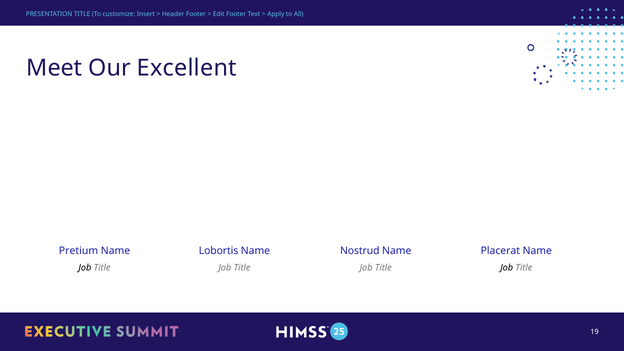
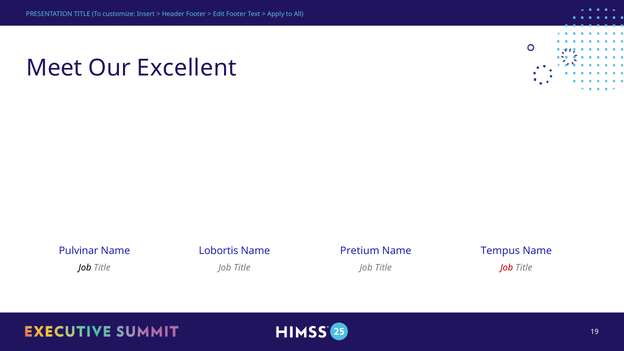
Pretium: Pretium -> Pulvinar (79, 251)
Nostrud: Nostrud -> Pretium (360, 251)
Placerat: Placerat -> Tempus (500, 251)
Job colour: black -> red (507, 268)
